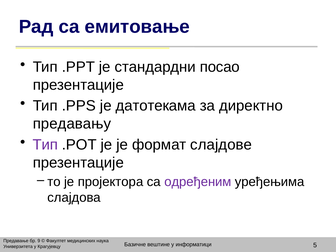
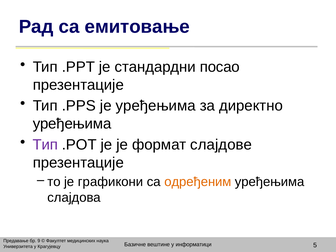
је датотекама: датотекама -> уређењима (156, 106)
предавању: предавању -> уређењима (72, 124)
пројектора: пројектора -> графикони (111, 182)
одређеним colour: purple -> orange (198, 182)
